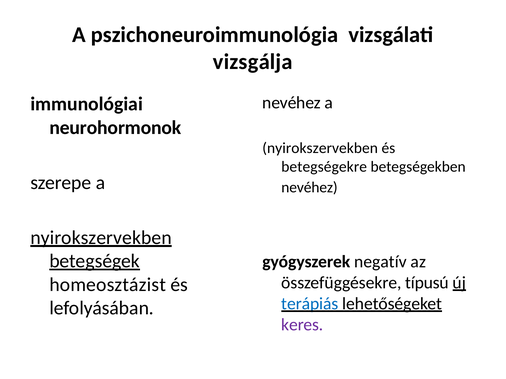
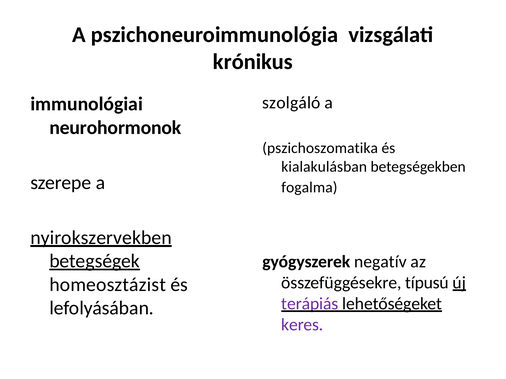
vizsgálja: vizsgálja -> krónikus (253, 62)
nevéhez: nevéhez -> szolgáló (291, 103)
nyirokszervekben: nyirokszervekben -> pszichoszomatika (320, 148)
betegségekre: betegségekre -> kialakulásban (324, 167)
nevéhez: nevéhez -> fogalma (309, 188)
terápiás colour: blue -> purple (310, 304)
